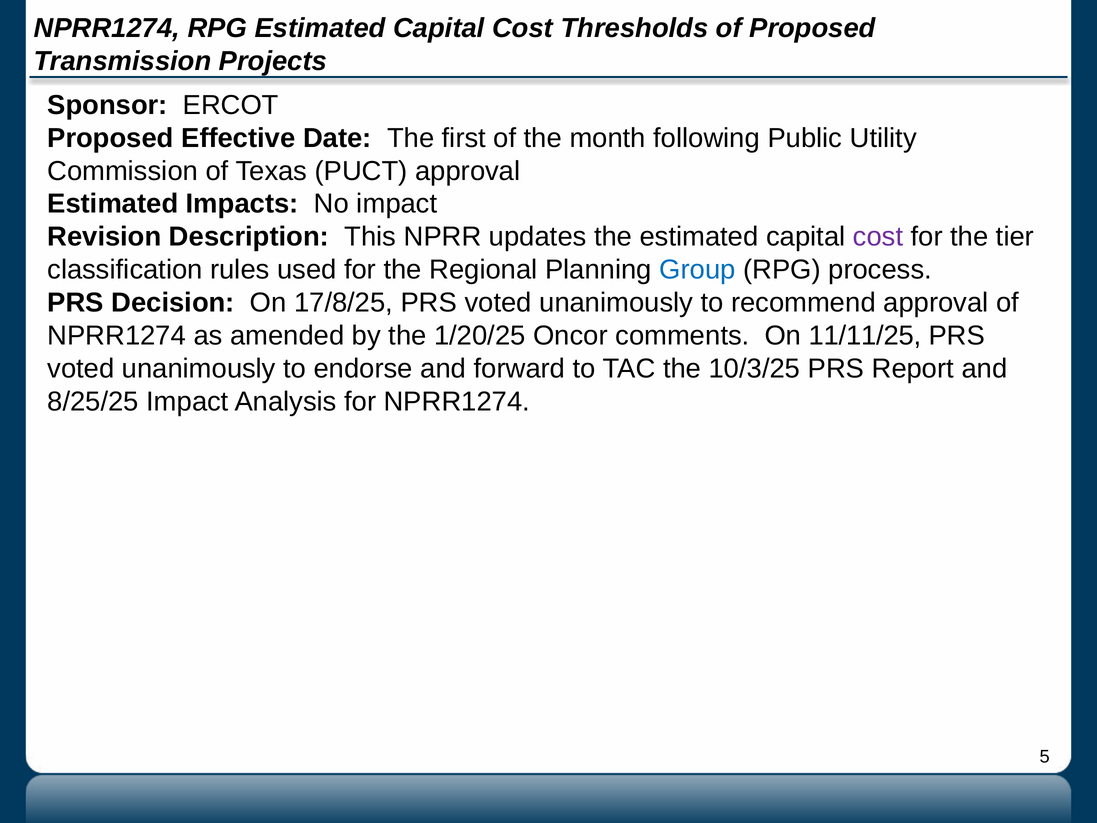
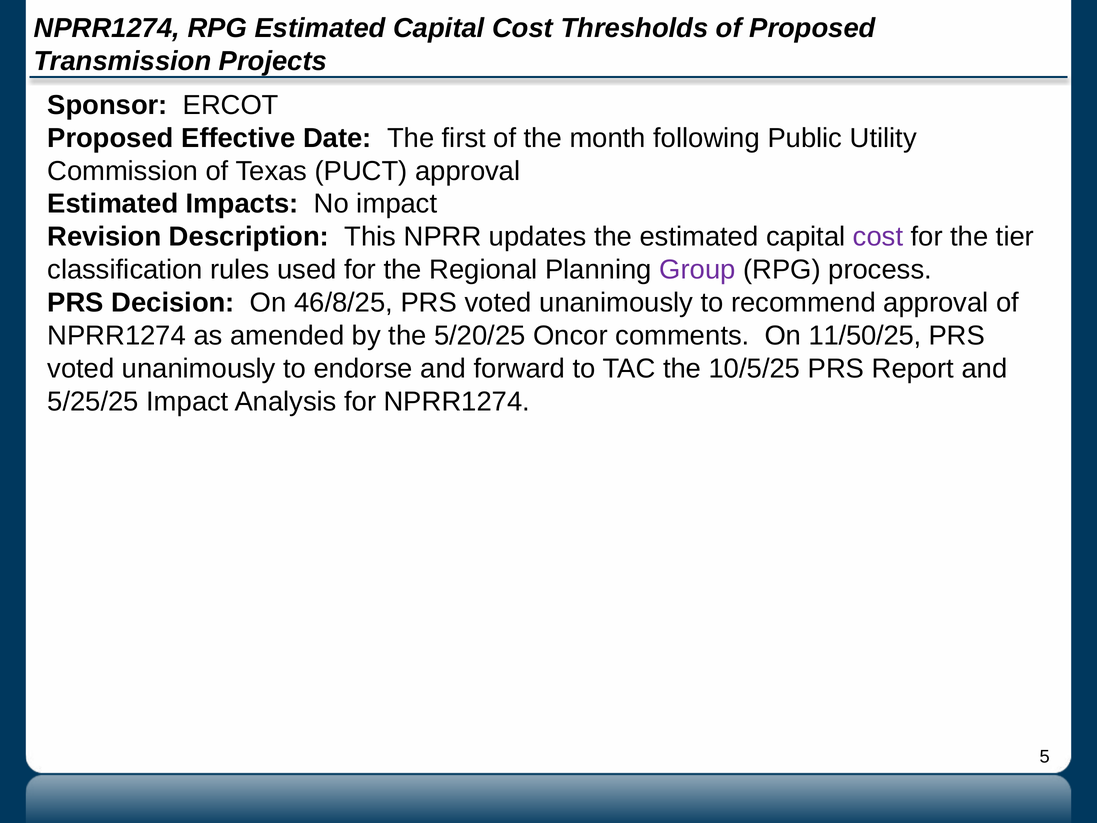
Group colour: blue -> purple (697, 270)
17/8/25: 17/8/25 -> 46/8/25 (344, 303)
1/20/25: 1/20/25 -> 5/20/25 (480, 336)
11/11/25: 11/11/25 -> 11/50/25 (865, 336)
10/3/25: 10/3/25 -> 10/5/25 (754, 368)
8/25/25: 8/25/25 -> 5/25/25 (93, 401)
